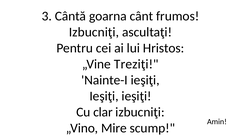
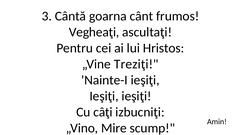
Izbucniţi: Izbucniţi -> Vegheaţi (94, 32)
clar: clar -> câţi (103, 112)
